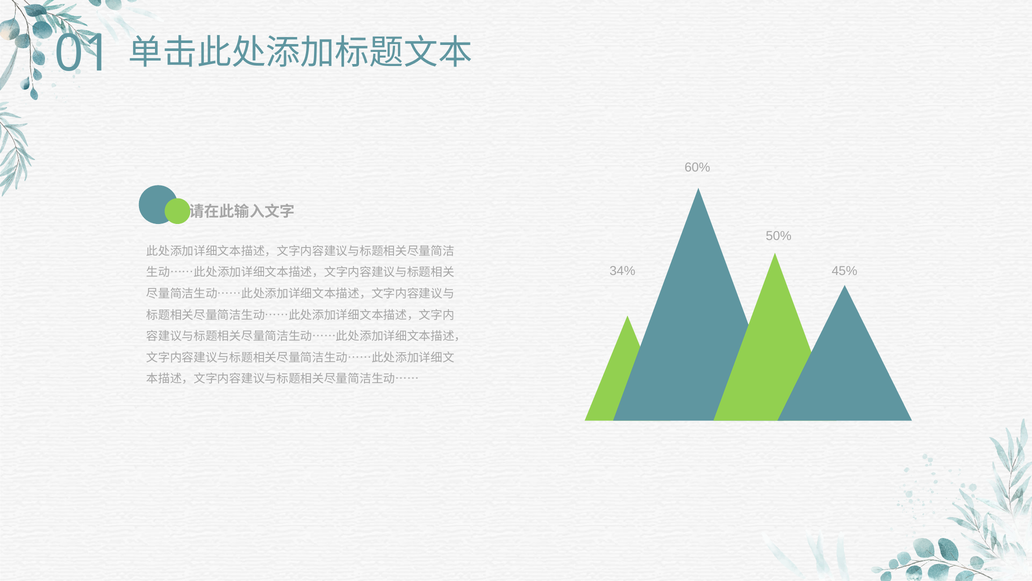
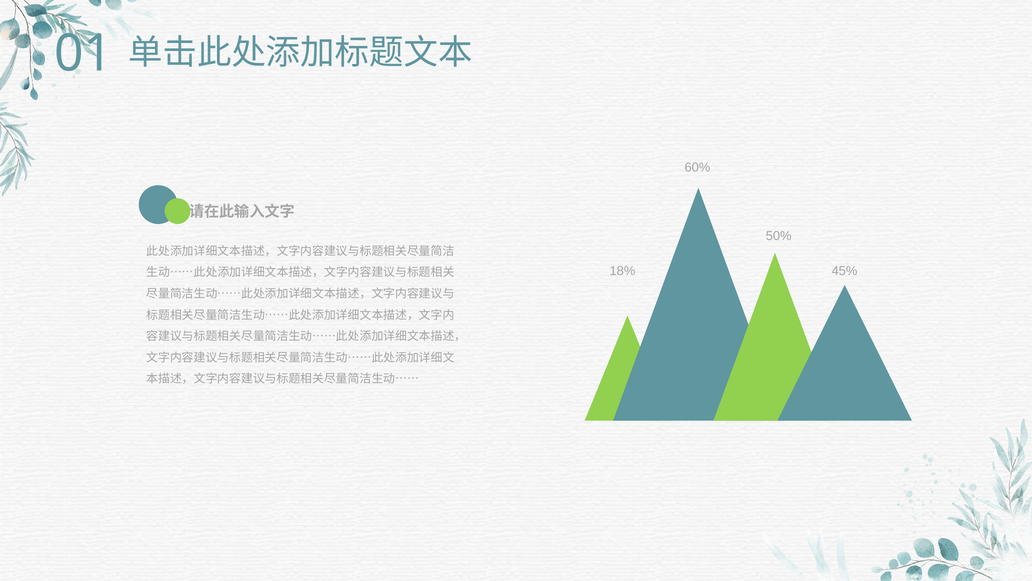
34%: 34% -> 18% (622, 271)
